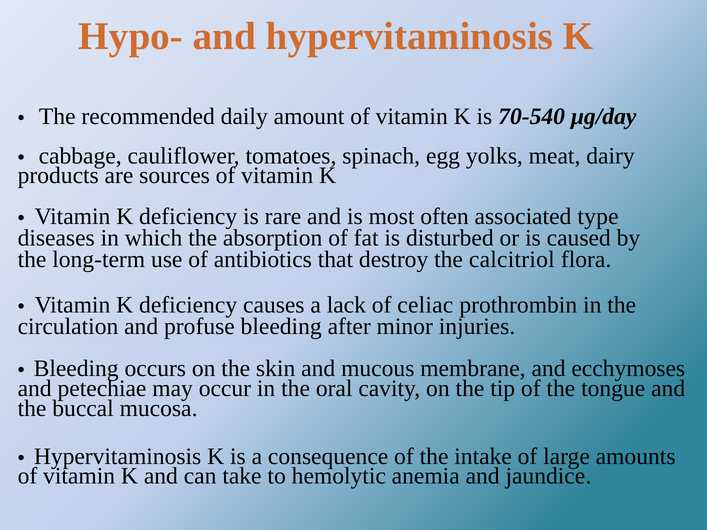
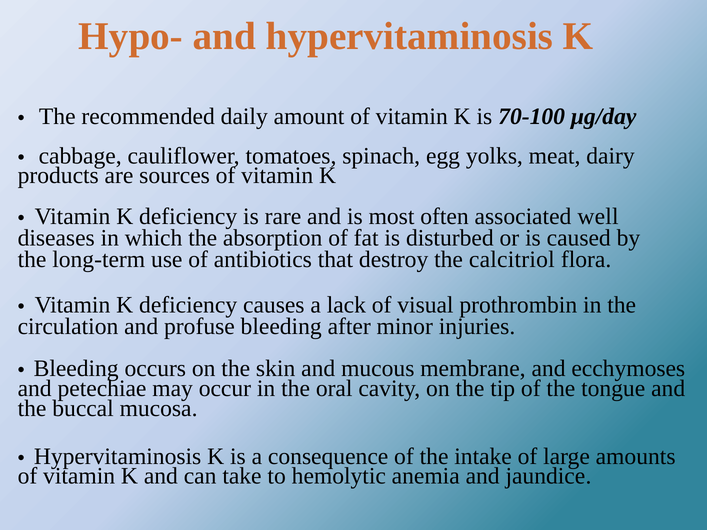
70-540: 70-540 -> 70-100 (532, 117)
type: type -> well (598, 217)
celiac: celiac -> visual (425, 305)
